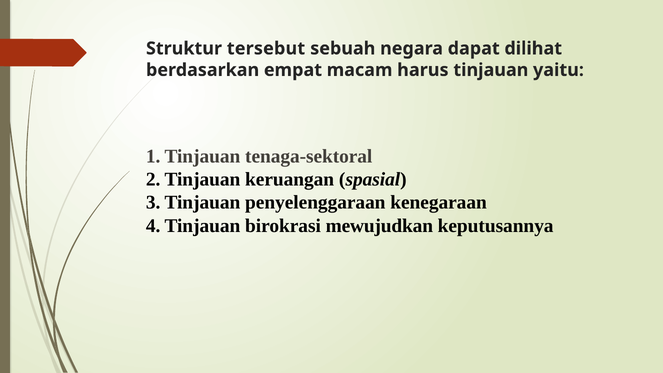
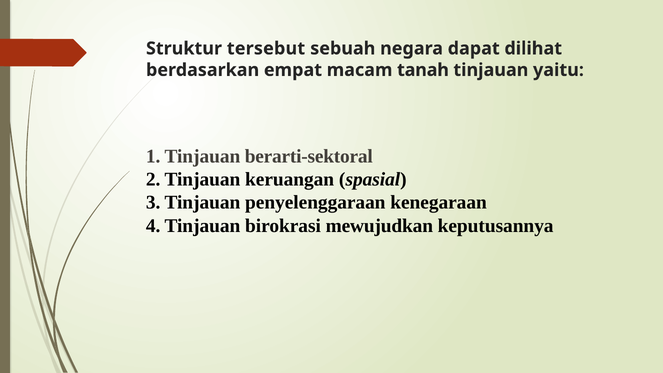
harus: harus -> tanah (423, 70)
tenaga-sektoral: tenaga-sektoral -> berarti-sektoral (309, 156)
